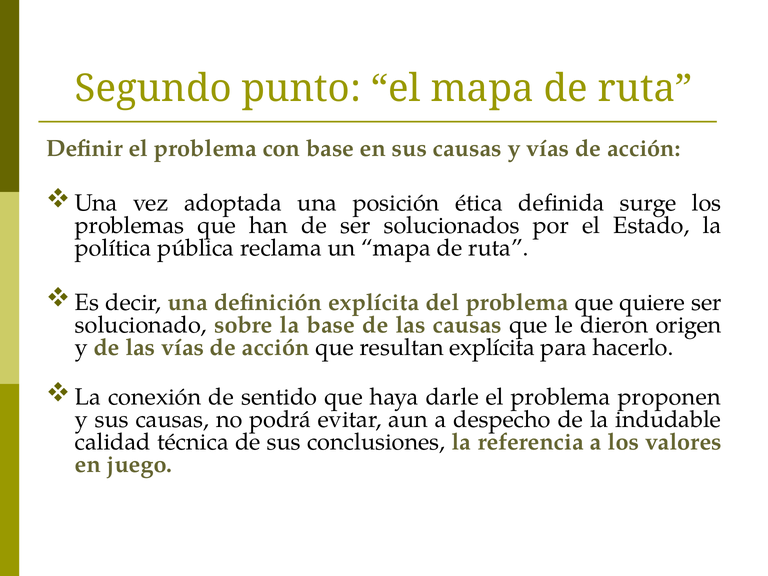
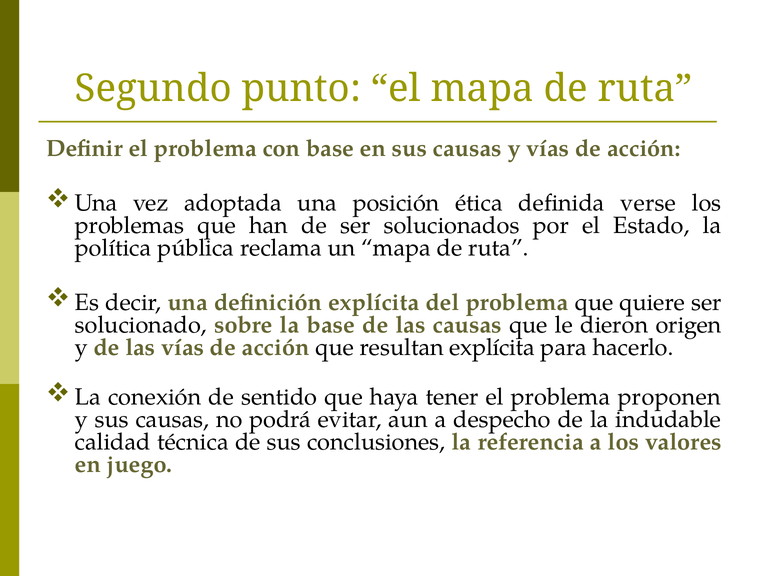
surge: surge -> verse (648, 203)
darle: darle -> tener (452, 397)
